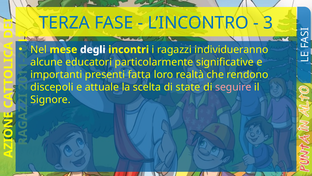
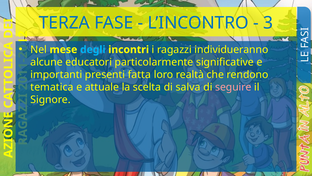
degli colour: white -> light blue (93, 49)
discepoli: discepoli -> tematica (52, 87)
state: state -> salva (188, 87)
